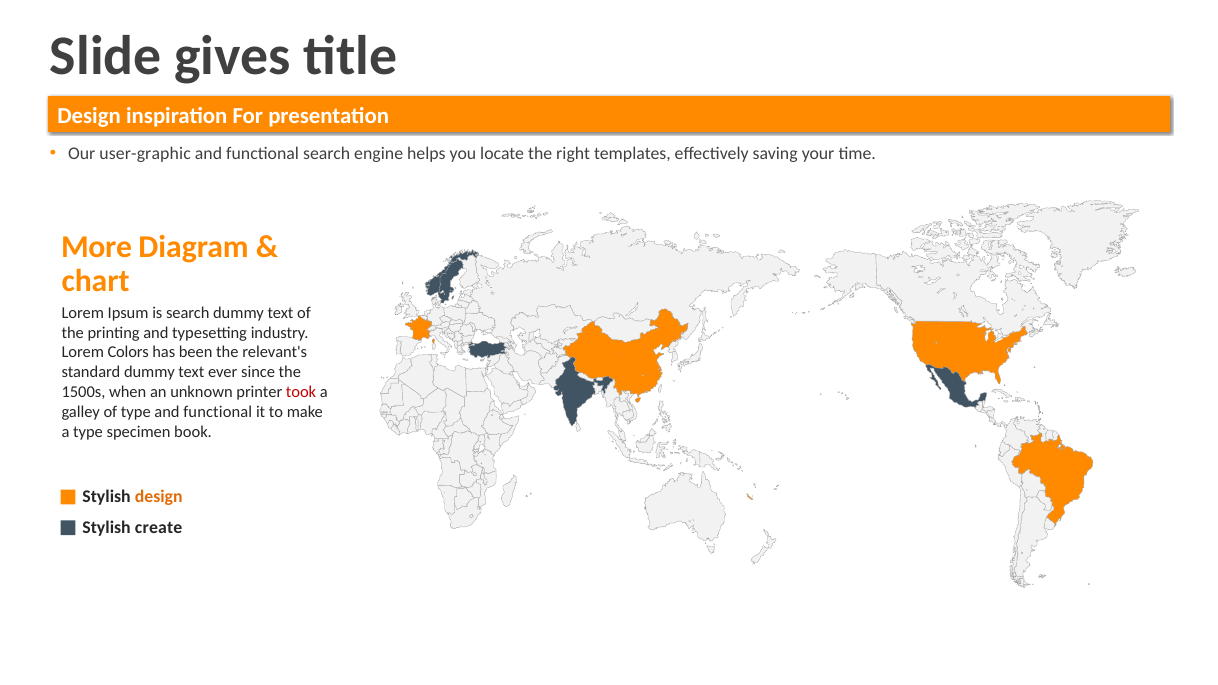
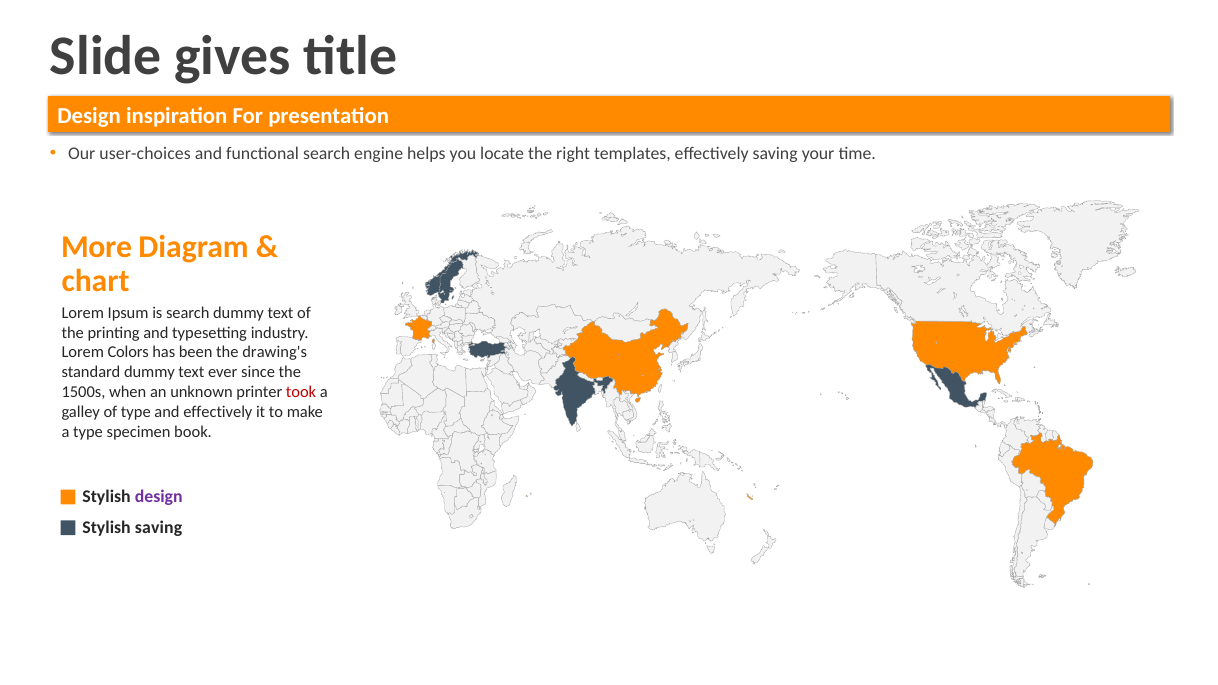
user-graphic: user-graphic -> user-choices (145, 154)
relevant's: relevant's -> drawing's (275, 353)
type and functional: functional -> effectively (218, 412)
design colour: orange -> purple (159, 497)
Stylish create: create -> saving (159, 528)
